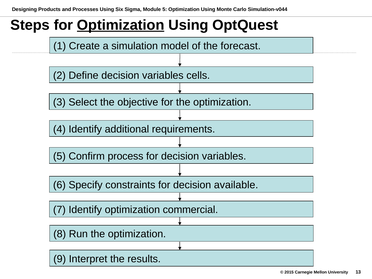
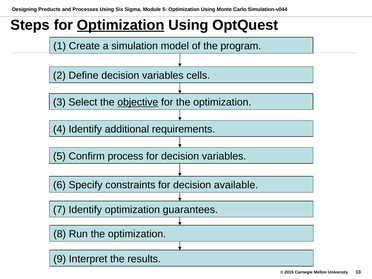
forecast: forecast -> program (241, 46)
objective underline: none -> present (138, 102)
commercial: commercial -> guarantees (190, 210)
